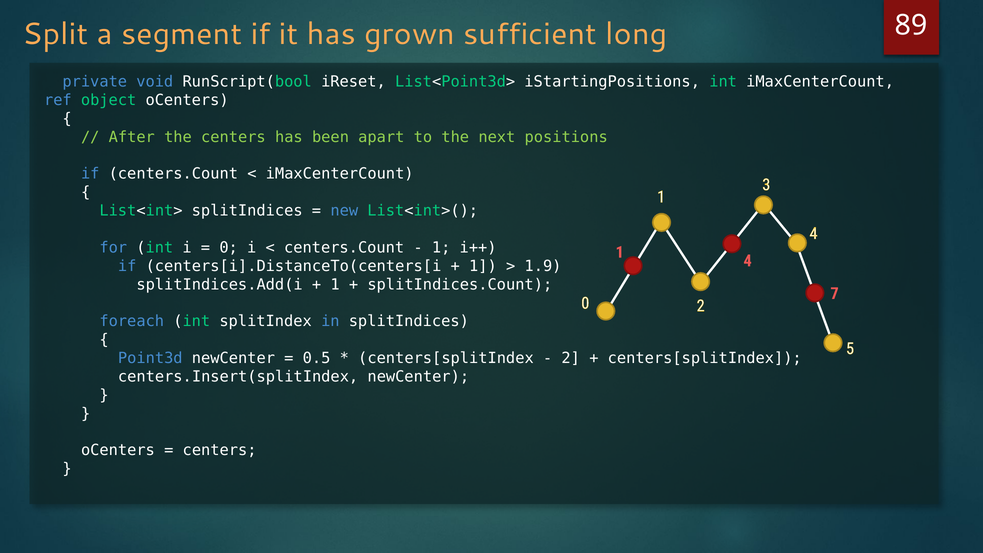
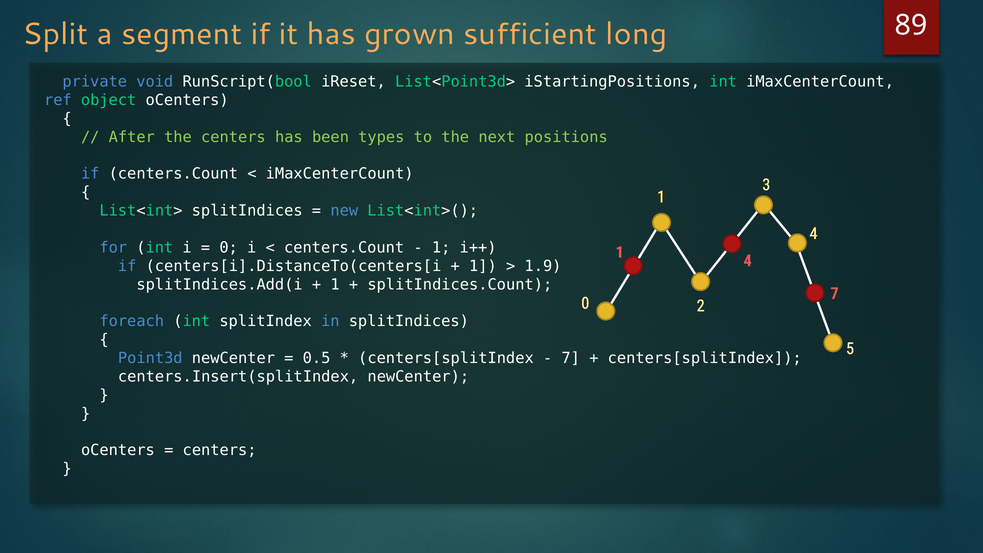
apart: apart -> types (381, 137)
2: 2 -> 7 (571, 358)
